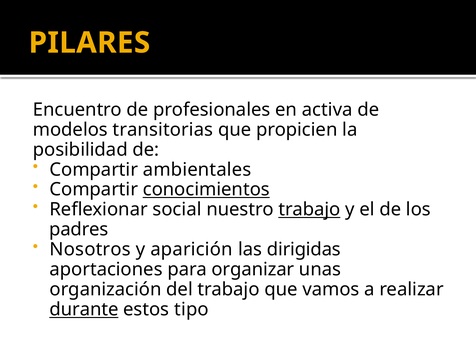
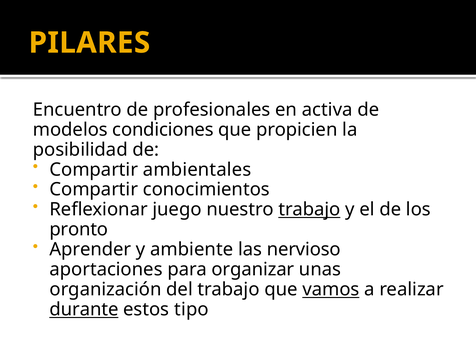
transitorias: transitorias -> condiciones (163, 130)
conocimientos underline: present -> none (206, 190)
social: social -> juego (177, 210)
padres: padres -> pronto (79, 230)
Nosotros: Nosotros -> Aprender (90, 250)
aparición: aparición -> ambiente (192, 250)
dirigidas: dirigidas -> nervioso (304, 250)
vamos underline: none -> present (331, 290)
